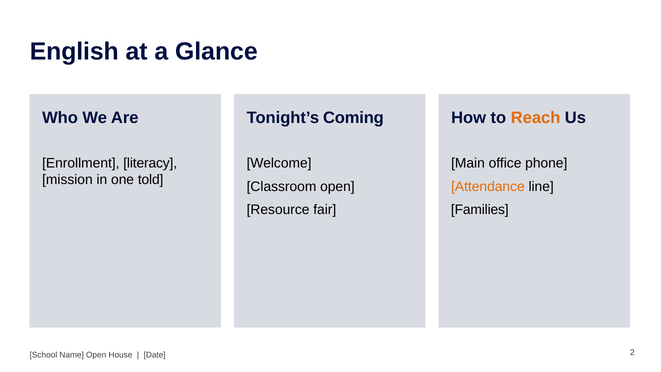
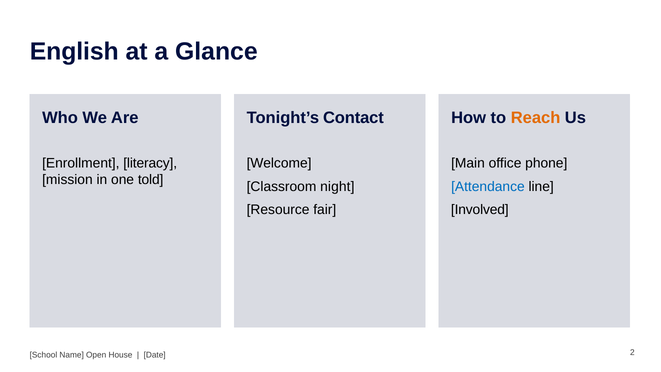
Coming: Coming -> Contact (353, 118)
Classroom open: open -> night (337, 186)
Attendance colour: orange -> blue (488, 186)
Families: Families -> Involved (480, 210)
